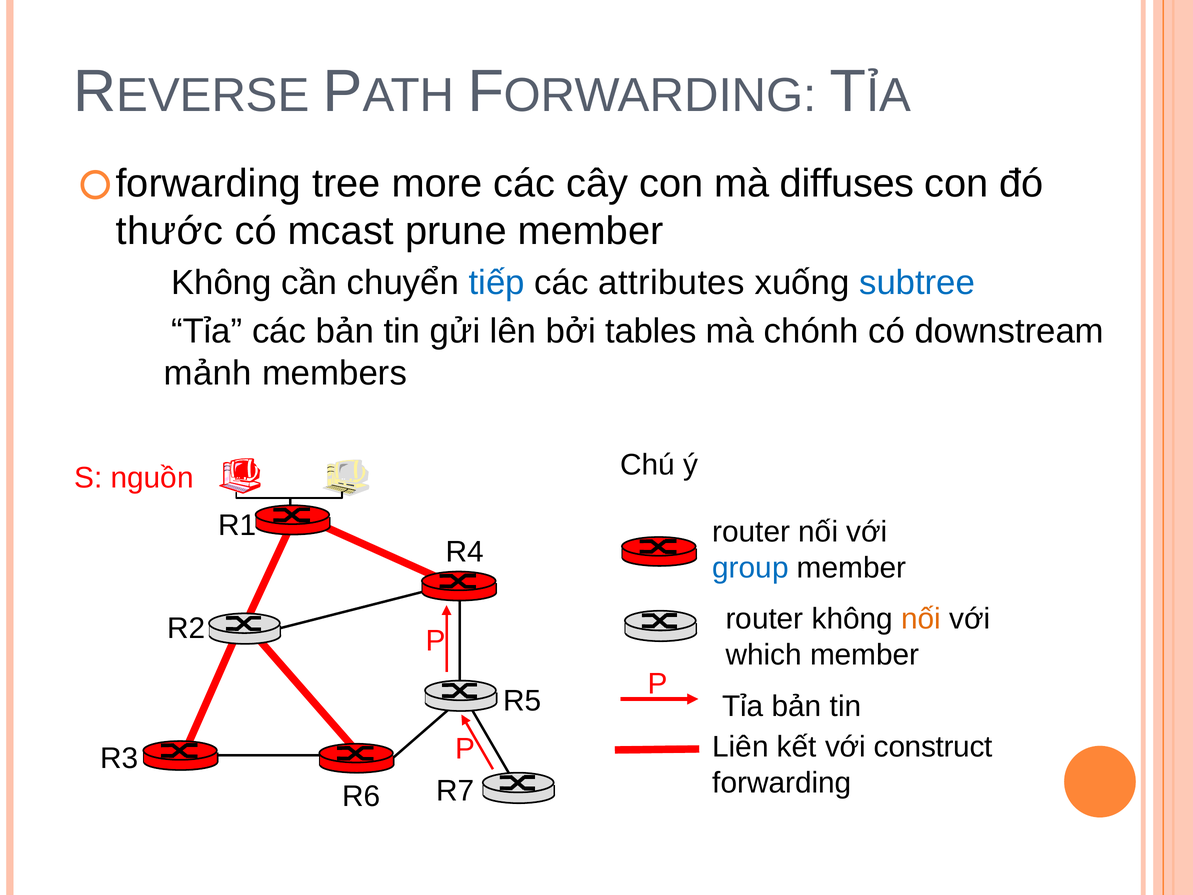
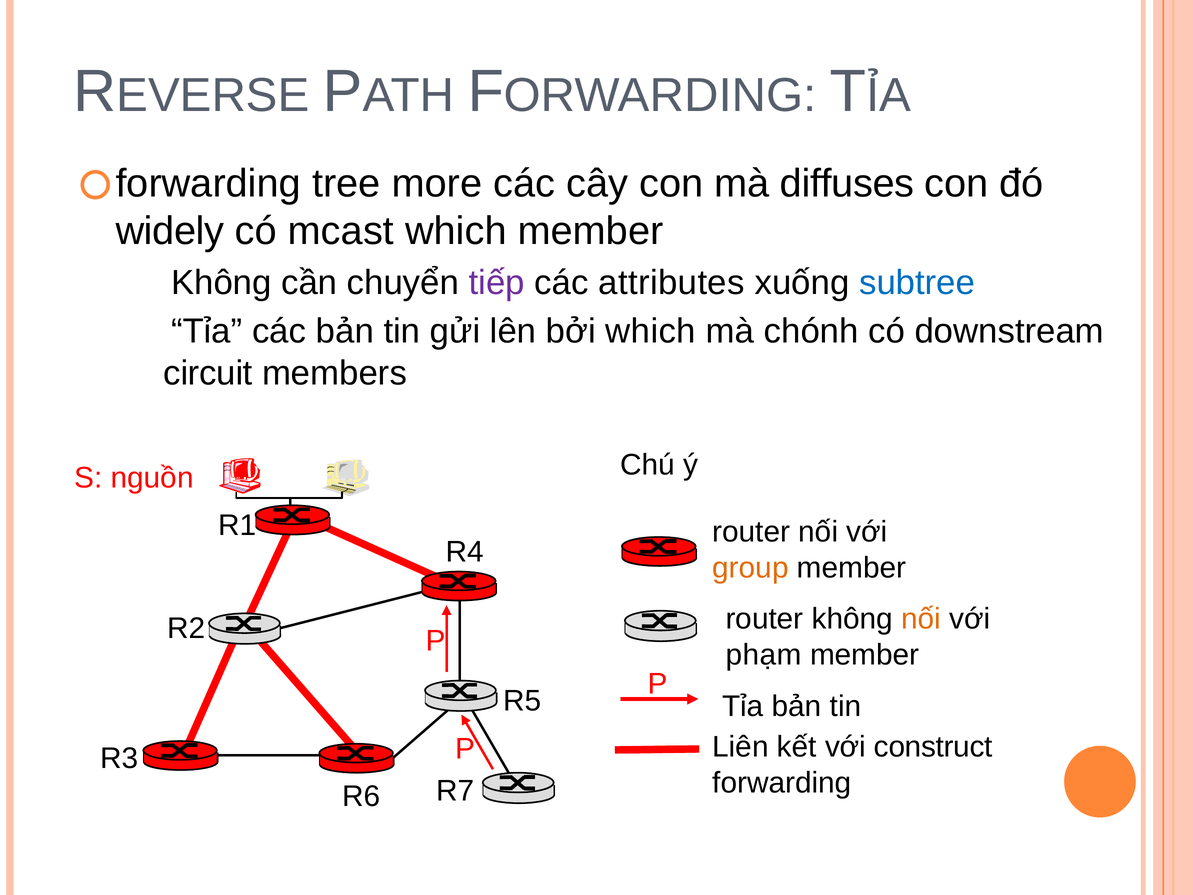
thước: thước -> widely (170, 231)
mcast prune: prune -> which (456, 231)
tiếp colour: blue -> purple (497, 282)
bởi tables: tables -> which (651, 331)
mảnh: mảnh -> circuit (208, 373)
group colour: blue -> orange (751, 568)
which: which -> phạm (764, 655)
